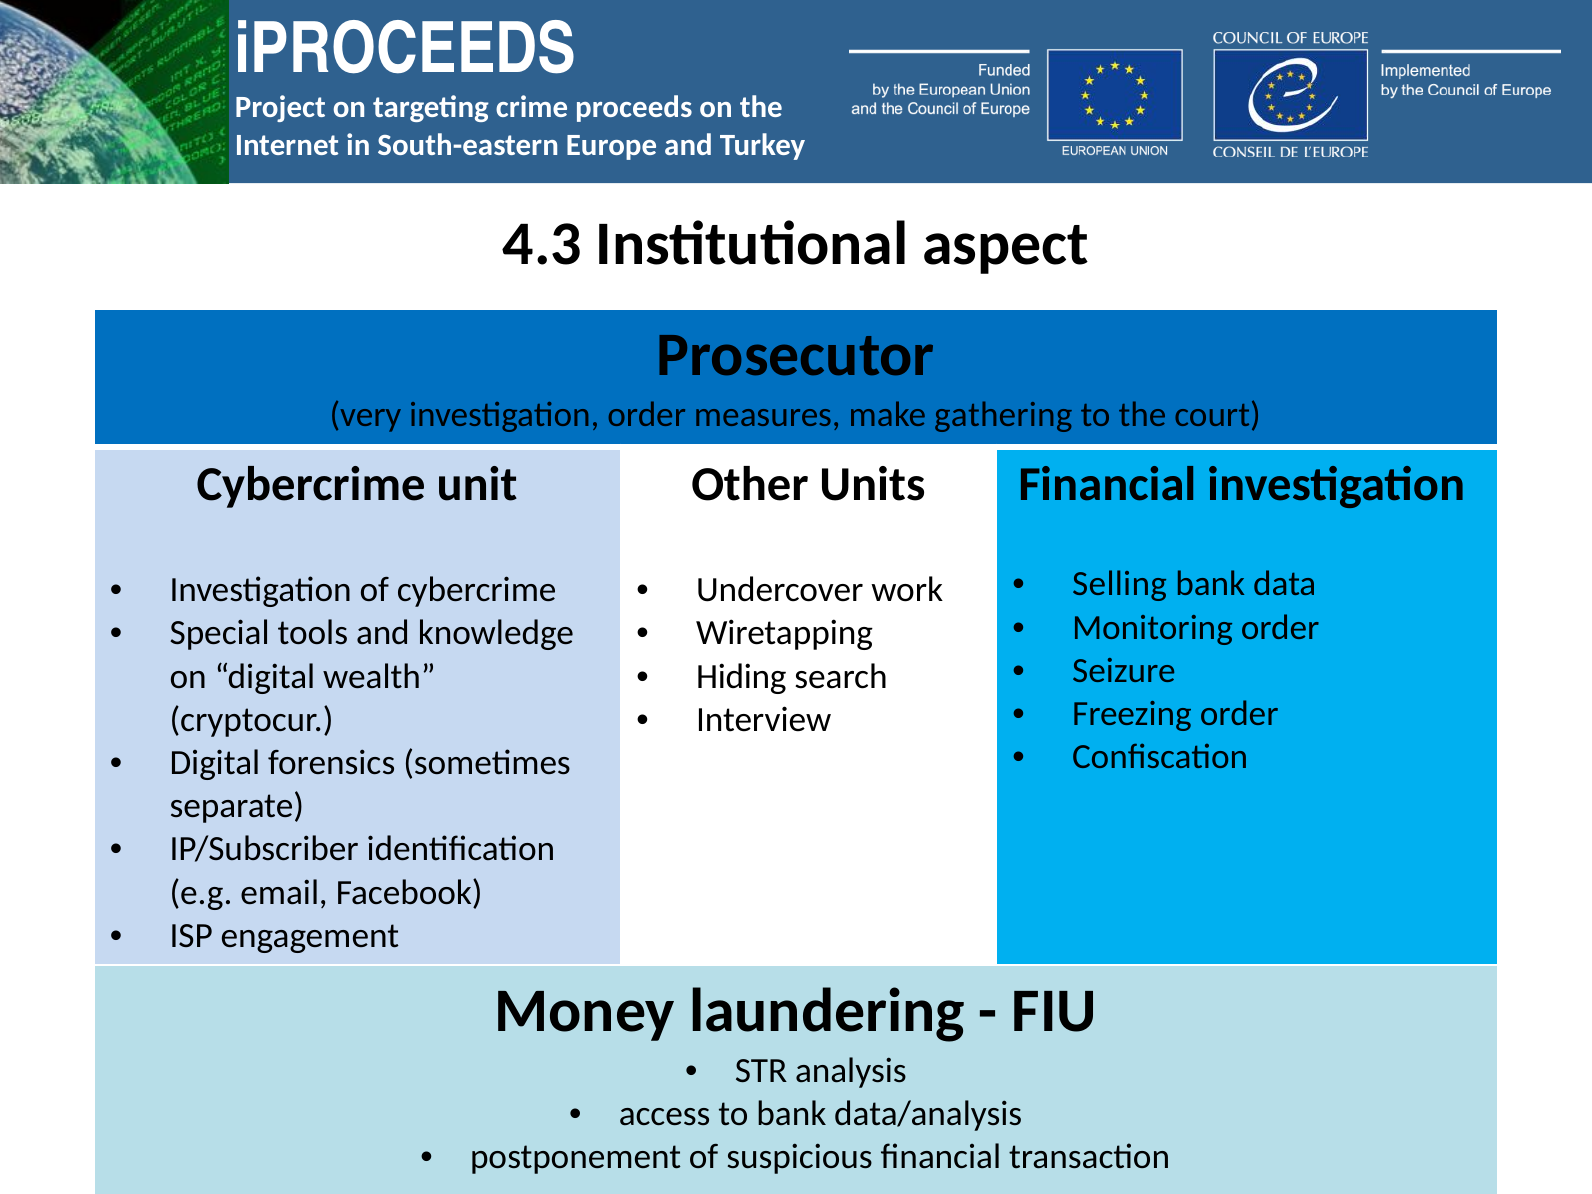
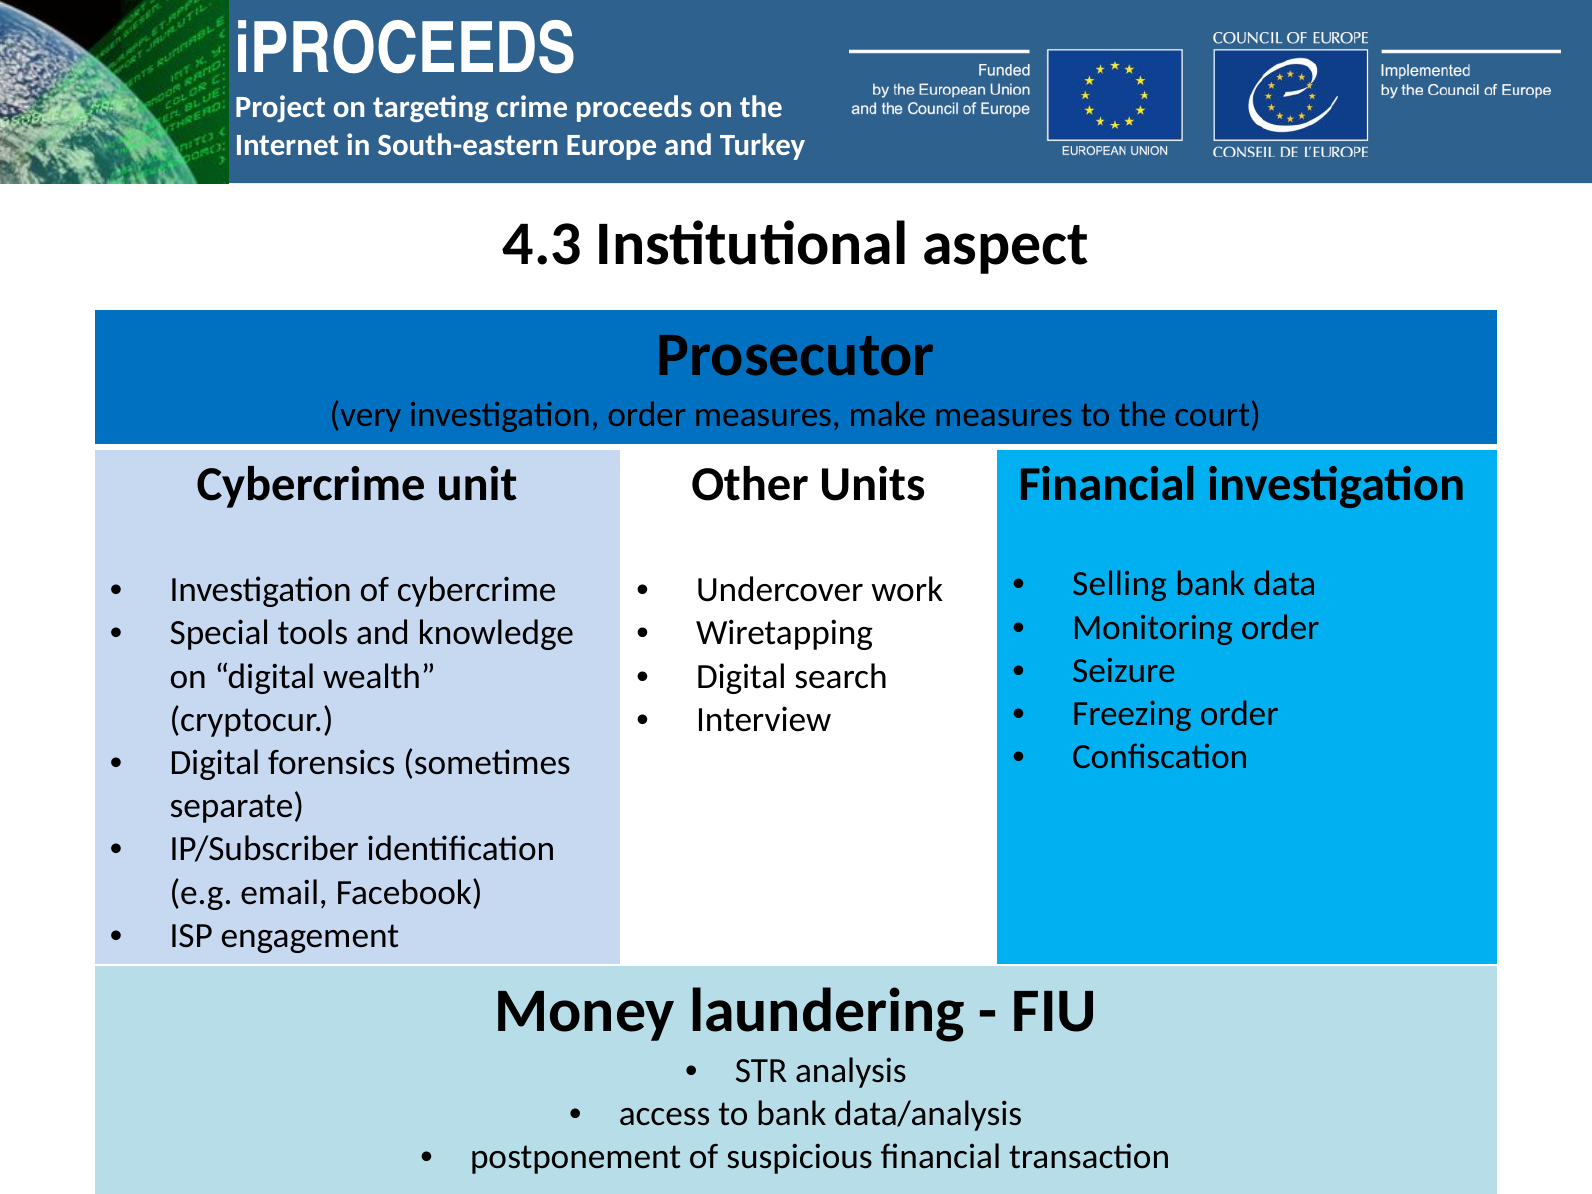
make gathering: gathering -> measures (1003, 414)
Hiding: Hiding -> Digital (741, 676)
